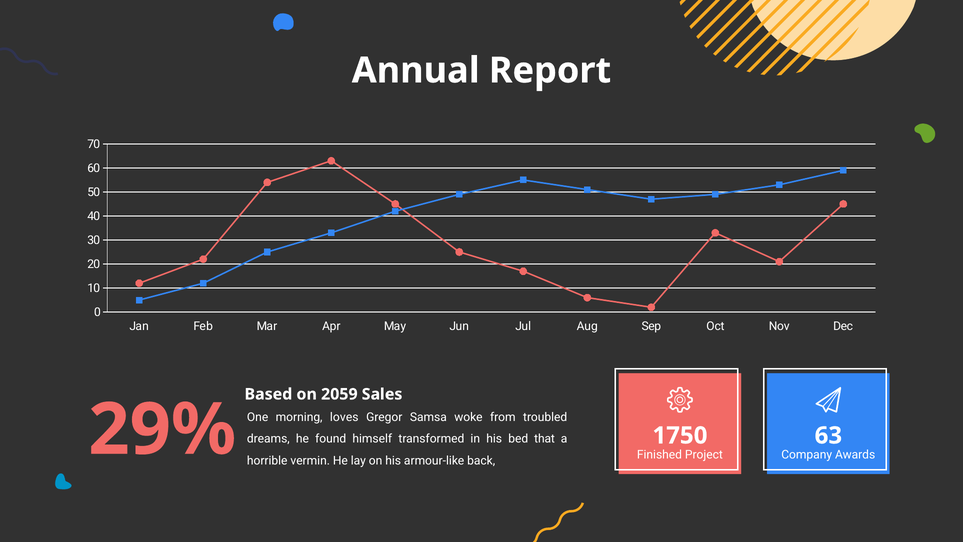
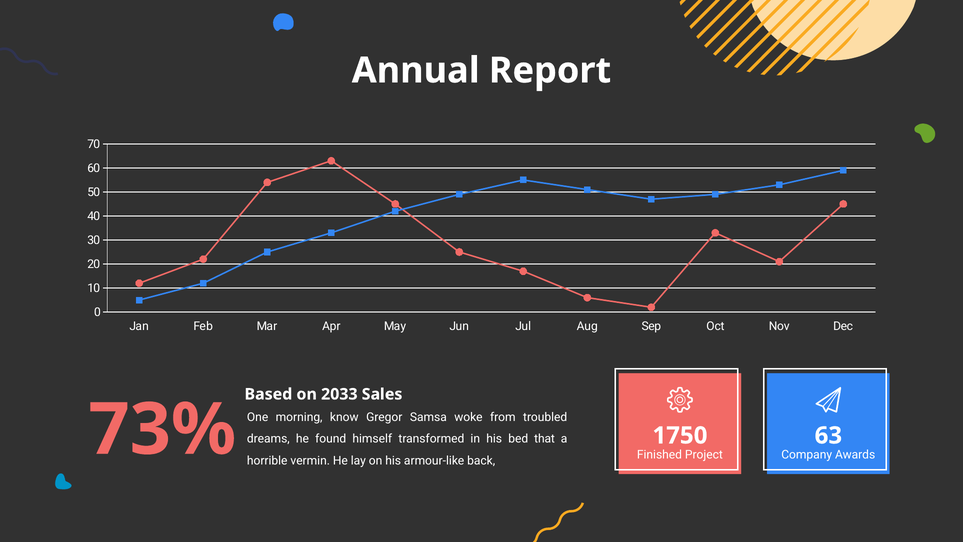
2059: 2059 -> 2033 (339, 394)
loves: loves -> know (344, 417)
29%: 29% -> 73% (162, 430)
